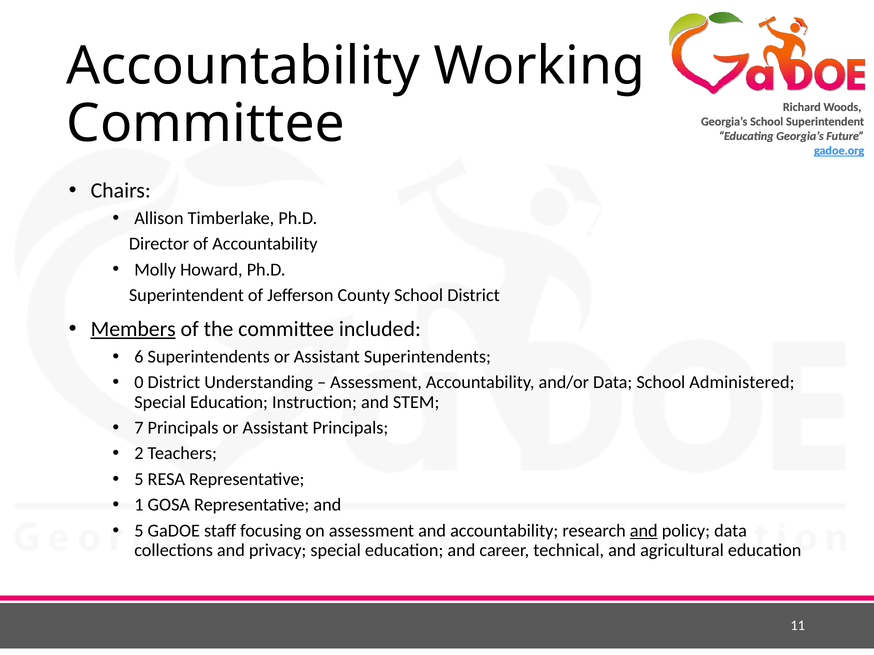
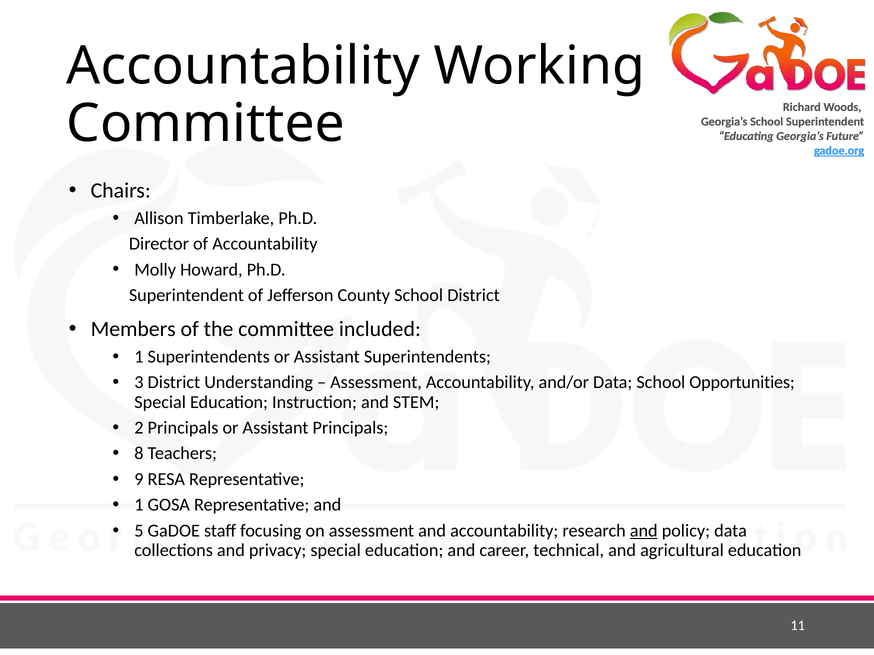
Members underline: present -> none (133, 329)
6: 6 -> 1 (139, 357)
0: 0 -> 3 (139, 383)
Administered: Administered -> Opportunities (742, 383)
7: 7 -> 2 (139, 428)
2: 2 -> 8 (139, 454)
5: 5 -> 9 (139, 480)
